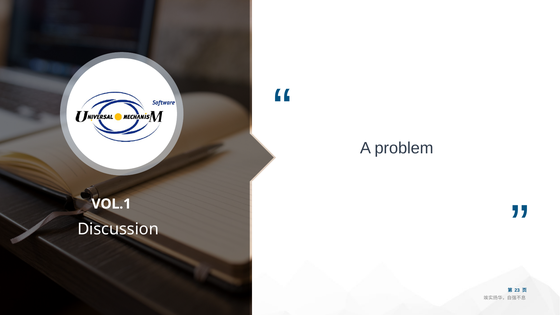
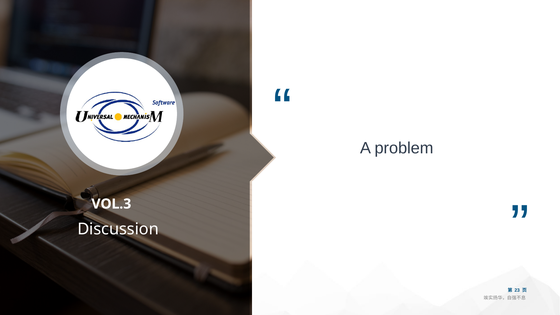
VOL.1: VOL.1 -> VOL.3 (111, 204)
